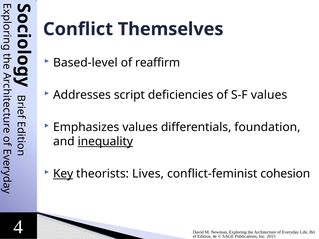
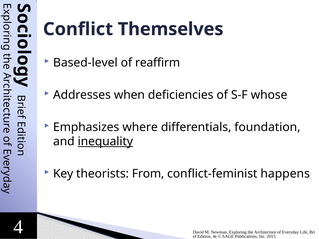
script: script -> when (129, 95)
S-F values: values -> whose (269, 95)
Emphasizes values: values -> where (140, 127)
Key underline: present -> none (63, 174)
Lives: Lives -> From (148, 174)
cohesion: cohesion -> happens (285, 174)
